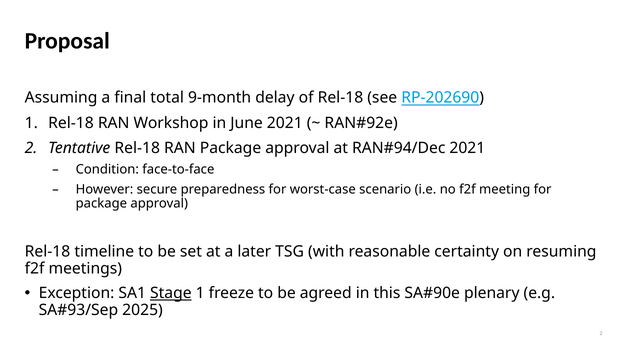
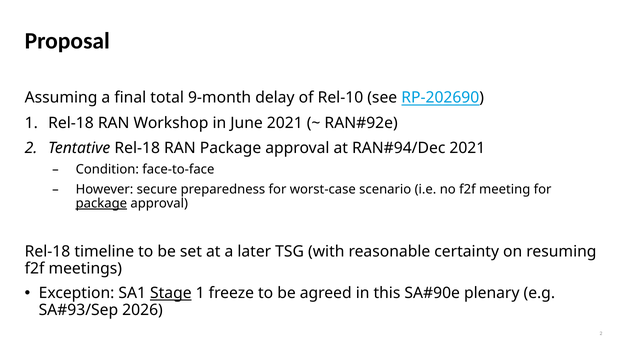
of Rel-18: Rel-18 -> Rel-10 (340, 98)
package underline: none -> present (101, 203)
2025: 2025 -> 2026 (143, 310)
